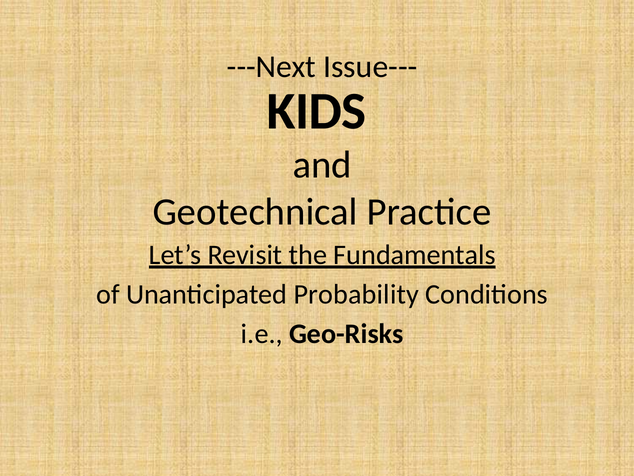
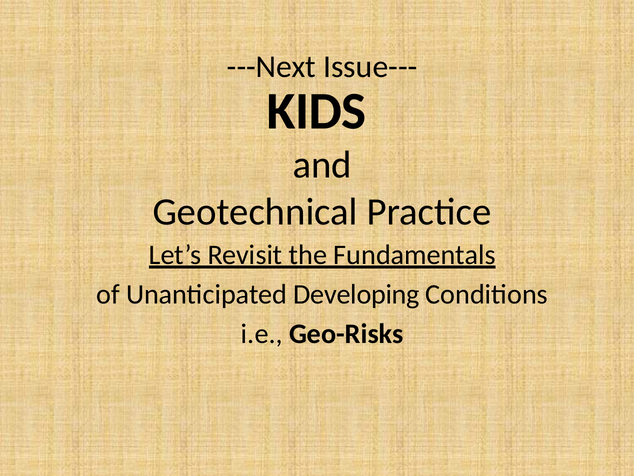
Probability: Probability -> Developing (356, 294)
